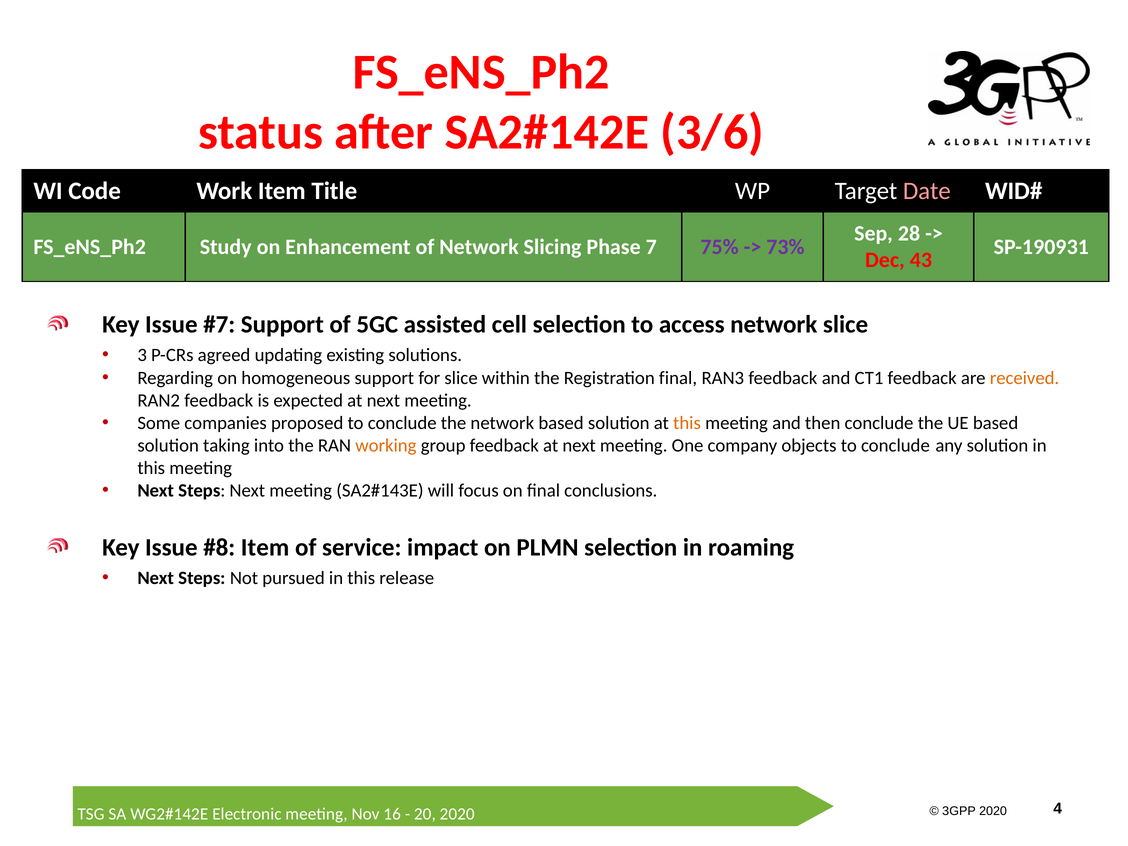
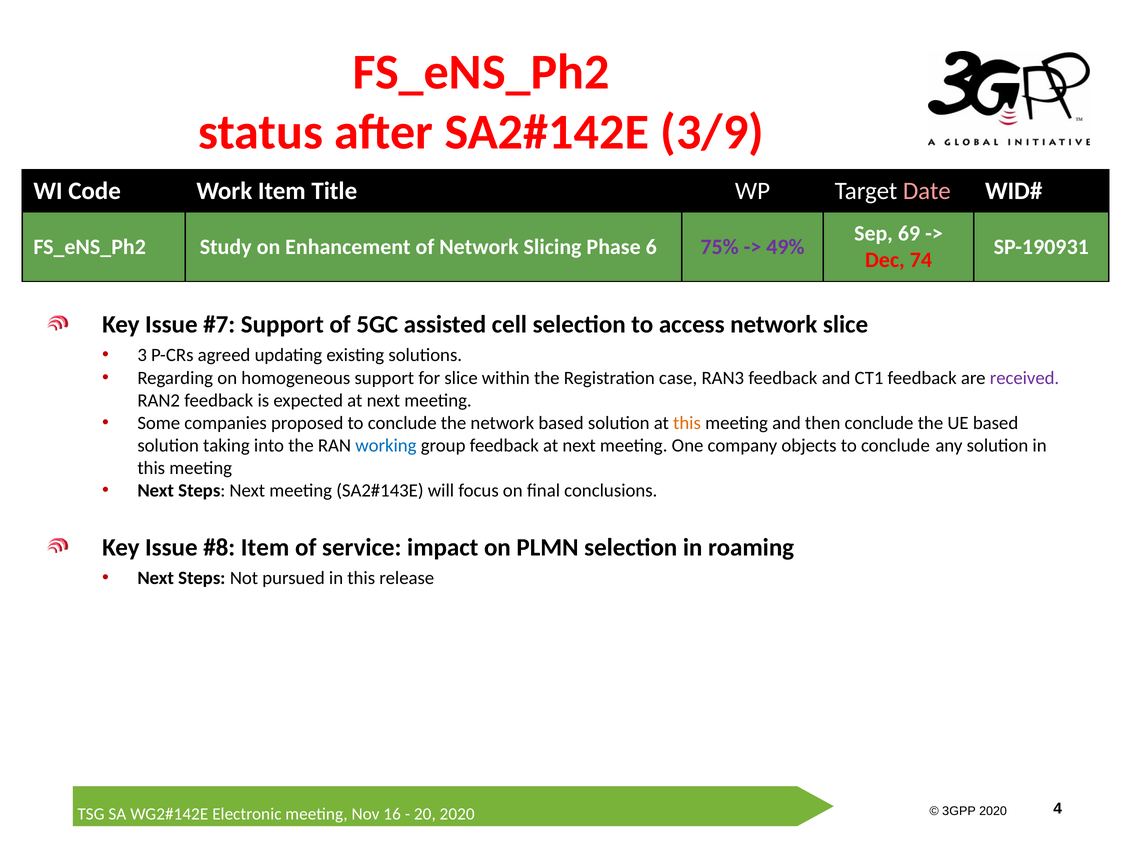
3/6: 3/6 -> 3/9 (712, 132)
28: 28 -> 69 (909, 234)
7: 7 -> 6 (651, 247)
73%: 73% -> 49% (785, 247)
43: 43 -> 74 (921, 260)
Registration final: final -> case (678, 378)
received colour: orange -> purple (1025, 378)
working colour: orange -> blue (386, 446)
